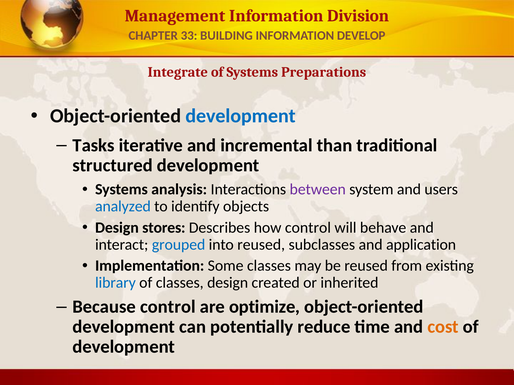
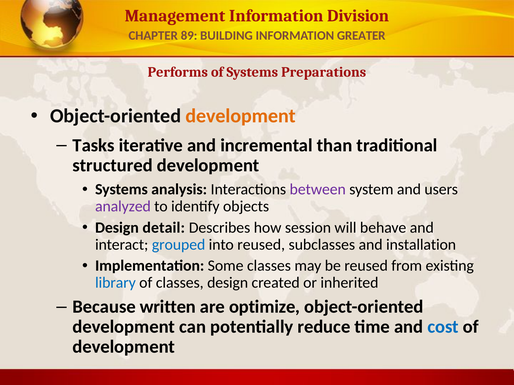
33: 33 -> 89 (189, 36)
DEVELOP: DEVELOP -> GREATER (361, 36)
Integrate: Integrate -> Performs (178, 72)
development colour: blue -> orange (241, 116)
analyzed colour: blue -> purple (123, 207)
stores: stores -> detail (164, 228)
how control: control -> session (308, 228)
application: application -> installation (421, 245)
Because control: control -> written (168, 307)
cost colour: orange -> blue (443, 327)
